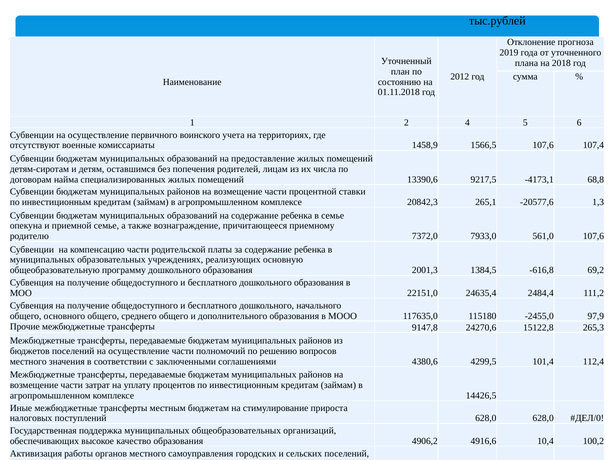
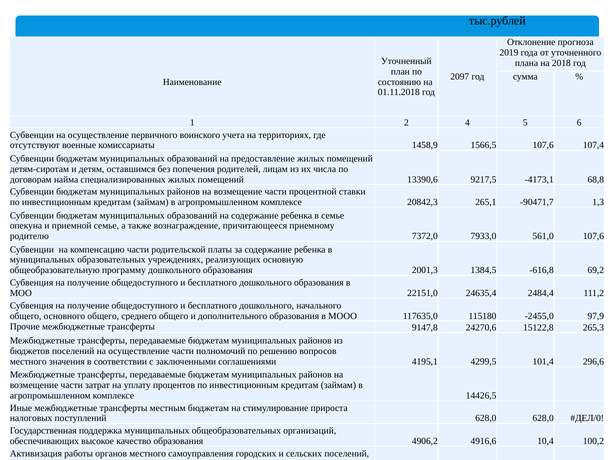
2012: 2012 -> 2097 (460, 77)
-20577,6: -20577,6 -> -90471,7 (537, 202)
4380,6: 4380,6 -> 4195,1 (425, 362)
112,4: 112,4 -> 296,6 (593, 362)
